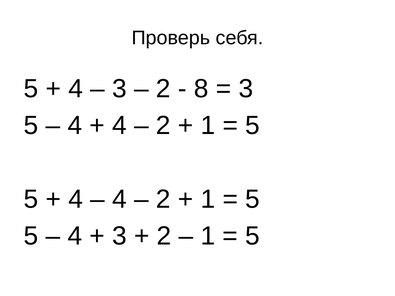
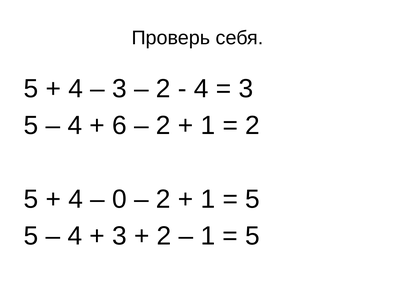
8: 8 -> 4 (201, 89)
4: 4 -> 6 (119, 126)
5: 5 -> 2 (253, 126)
4: 4 -> 0 (119, 199)
